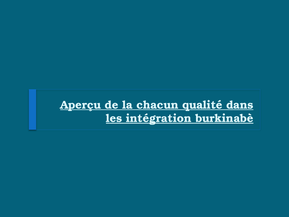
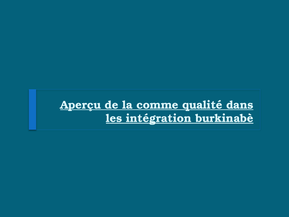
chacun: chacun -> comme (157, 105)
